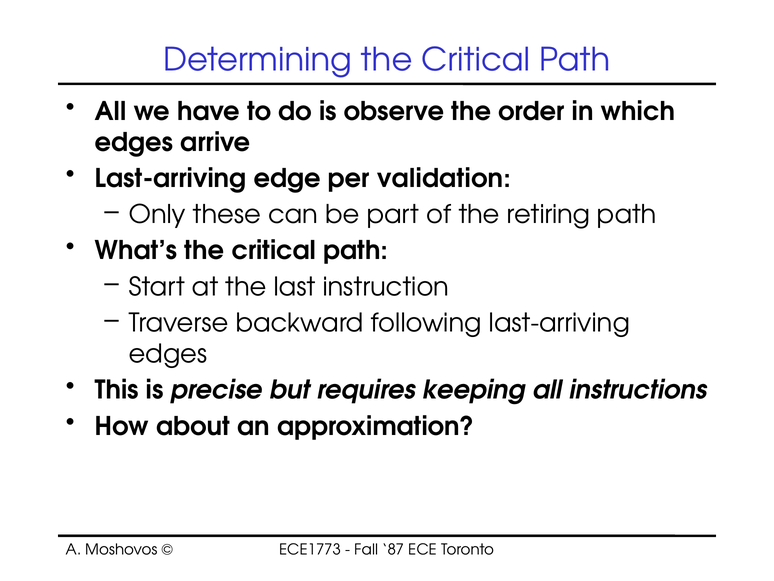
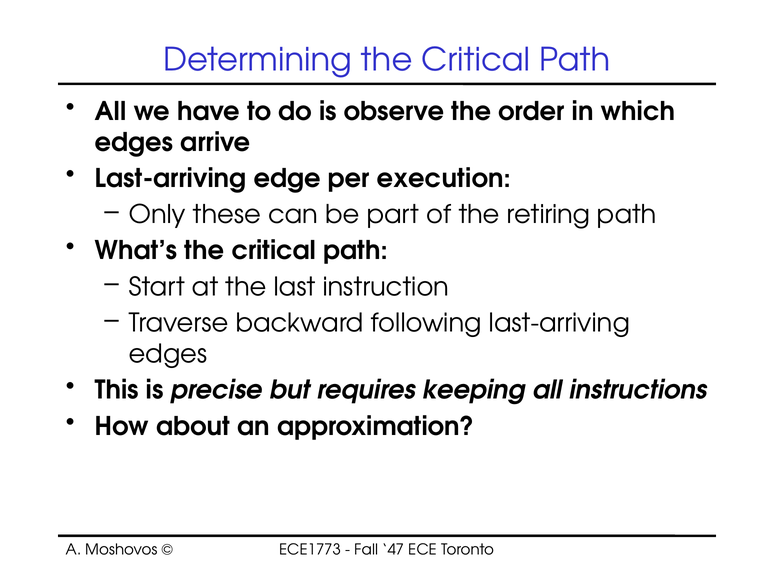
validation: validation -> execution (444, 179)
87: 87 -> 47 (393, 549)
